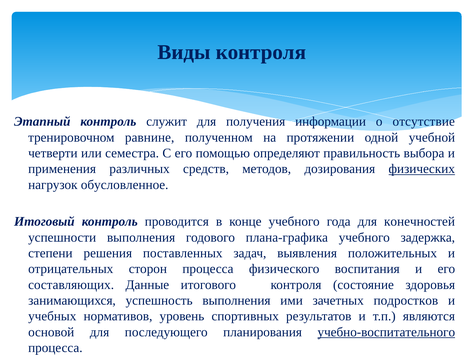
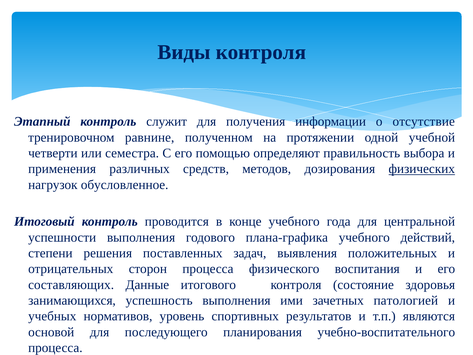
конечностей: конечностей -> центральной (420, 221)
задержка: задержка -> действий (428, 237)
подростков: подростков -> патологией (406, 300)
учебно-воспитательного underline: present -> none (386, 332)
